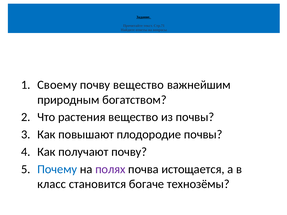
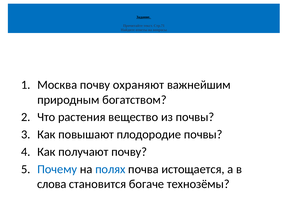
Своему: Своему -> Москва (57, 85)
почву вещество: вещество -> охраняют (138, 85)
полях colour: purple -> blue (110, 169)
класс: класс -> слова (52, 184)
